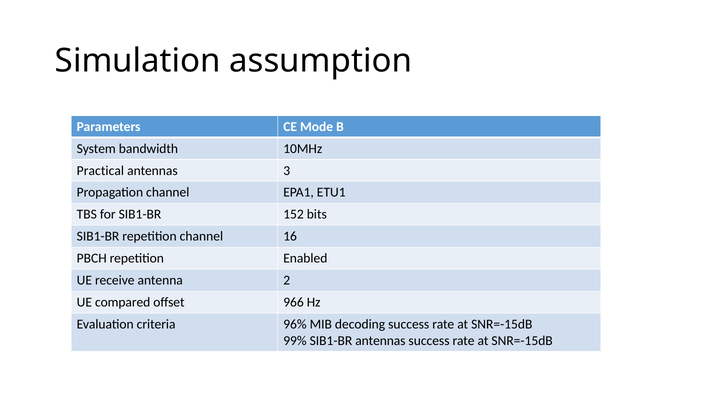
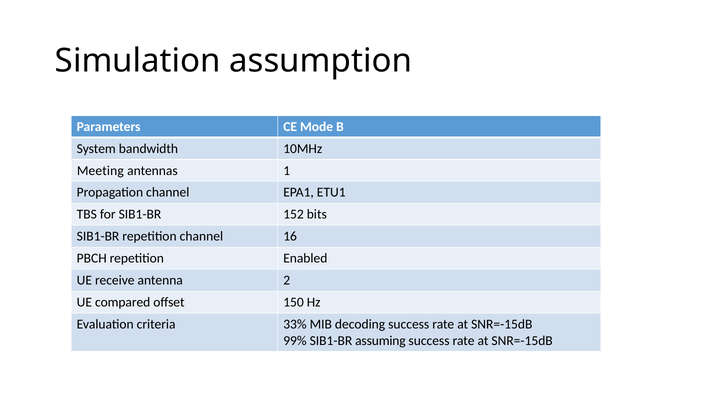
Practical: Practical -> Meeting (100, 170)
3: 3 -> 1 (287, 170)
966: 966 -> 150 (294, 302)
96%: 96% -> 33% (295, 324)
SIB1-BR antennas: antennas -> assuming (380, 340)
